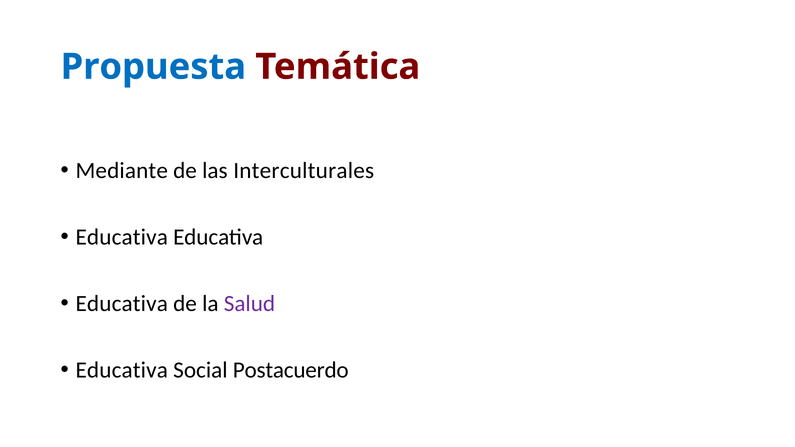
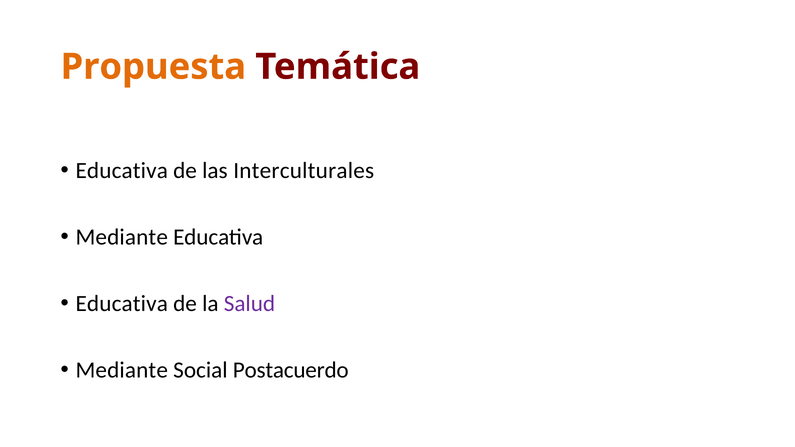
Propuesta colour: blue -> orange (153, 67)
Mediante: Mediante -> Educativa (122, 170)
Educativa: Educativa -> Mediante (122, 237)
Educativa: Educativa -> Mediante (122, 370)
